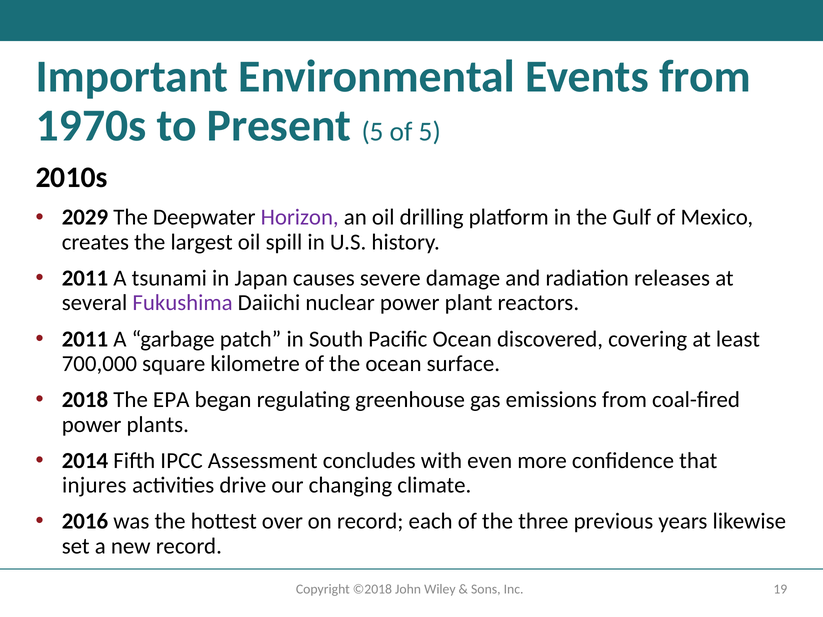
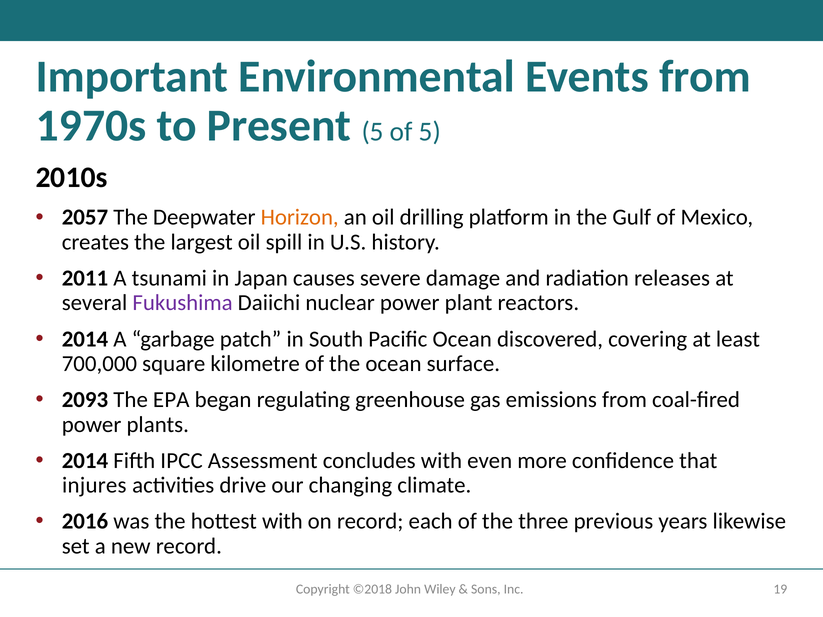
2029: 2029 -> 2057 (85, 218)
Horizon colour: purple -> orange (300, 218)
2011: 2011 -> 2014 (85, 339)
2018: 2018 -> 2093 (85, 400)
hottest over: over -> with (282, 522)
